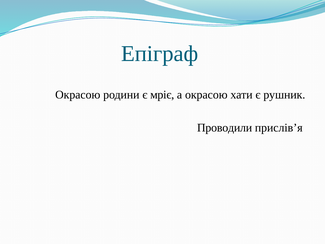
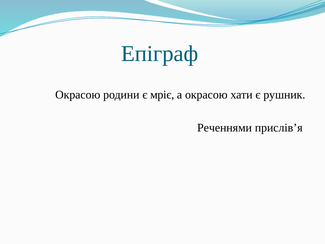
Проводили: Проводили -> Реченнями (225, 127)
